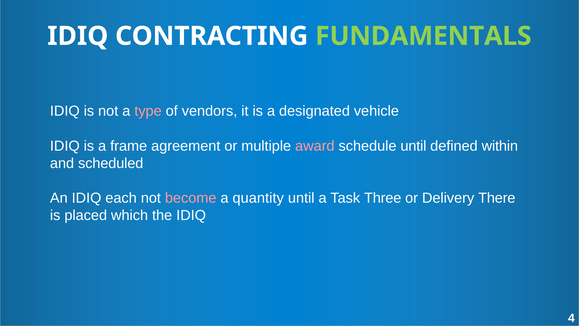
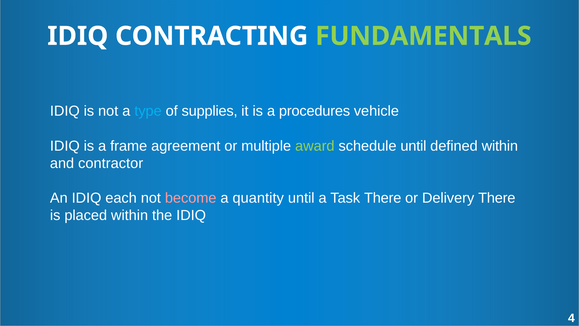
type colour: pink -> light blue (148, 111)
vendors: vendors -> supplies (210, 111)
designated: designated -> procedures (315, 111)
award colour: pink -> light green (315, 146)
scheduled: scheduled -> contractor (111, 163)
Task Three: Three -> There (383, 198)
placed which: which -> within (130, 215)
